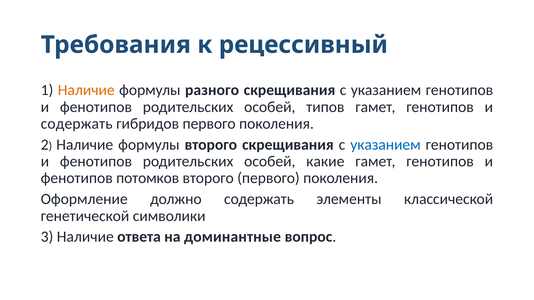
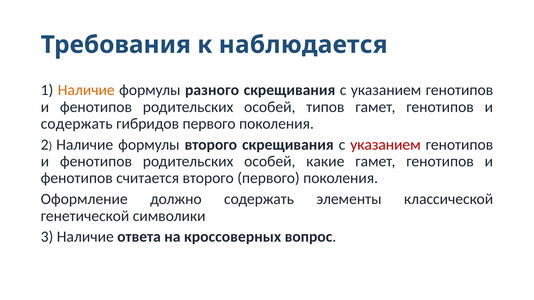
рецессивный: рецессивный -> наблюдается (303, 45)
указанием colour: blue -> red (385, 145)
потомков: потомков -> считается (148, 178)
доминантные: доминантные -> кроссоверных (233, 237)
